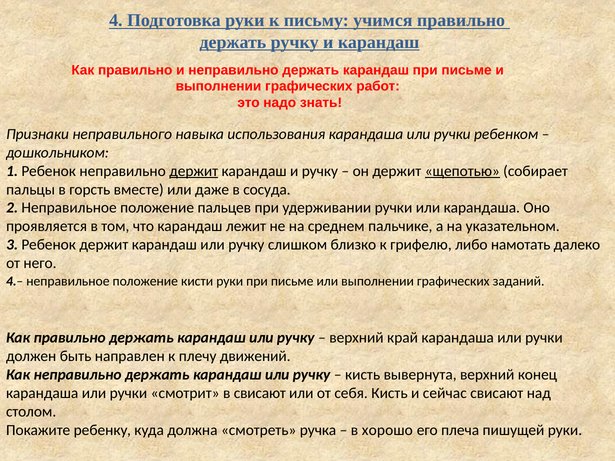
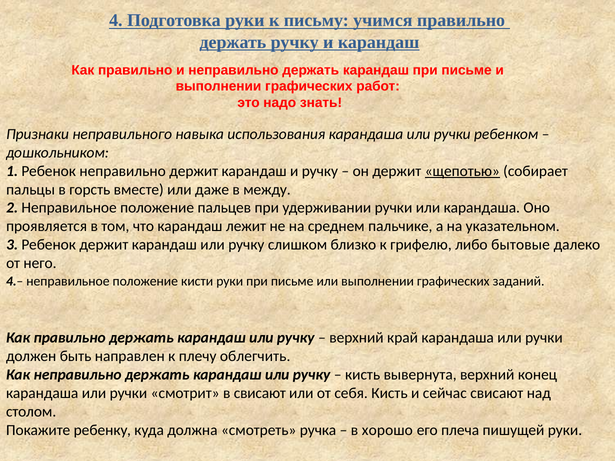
держит underline: present -> none (194, 171)
сосуда: сосуда -> между (267, 190)
намотать: намотать -> бытовые (521, 245)
движений: движений -> облегчить (255, 356)
